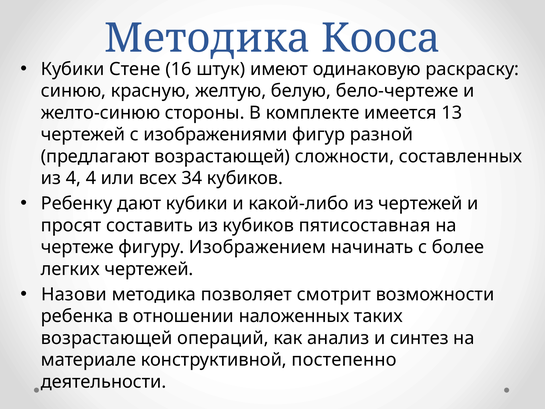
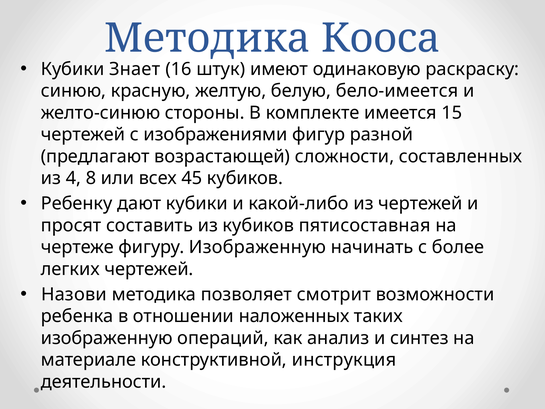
Стене: Стене -> Знает (135, 69)
бело-чертеже: бело-чертеже -> бело-имеется (397, 91)
13: 13 -> 15 (452, 113)
4 4: 4 -> 8 (91, 178)
34: 34 -> 45 (192, 178)
фигуру Изображением: Изображением -> Изображенную (258, 247)
возрастающей: возрастающей -> изображенную (107, 338)
постепенно: постепенно -> инструкция (344, 360)
